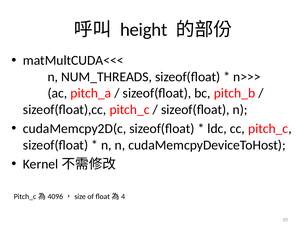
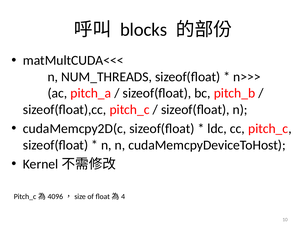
height: height -> blocks (144, 30)
